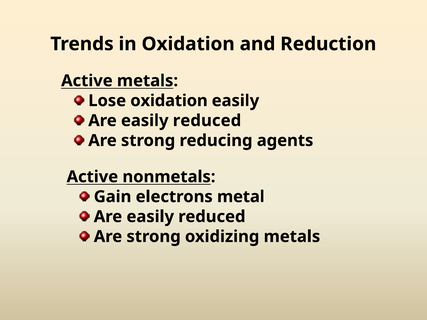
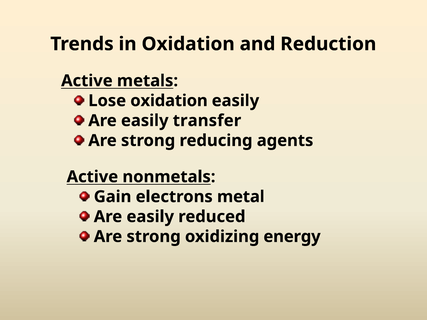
reduced: reduced -> transfer (207, 121)
oxidizing metals: metals -> energy (292, 237)
